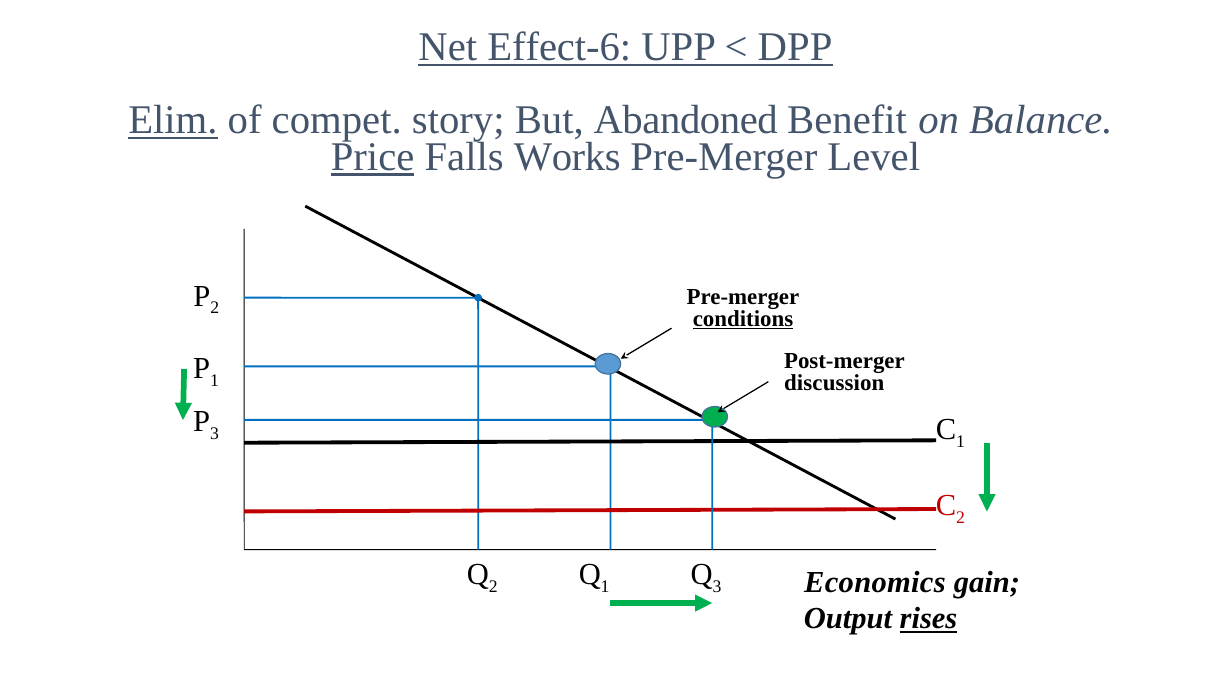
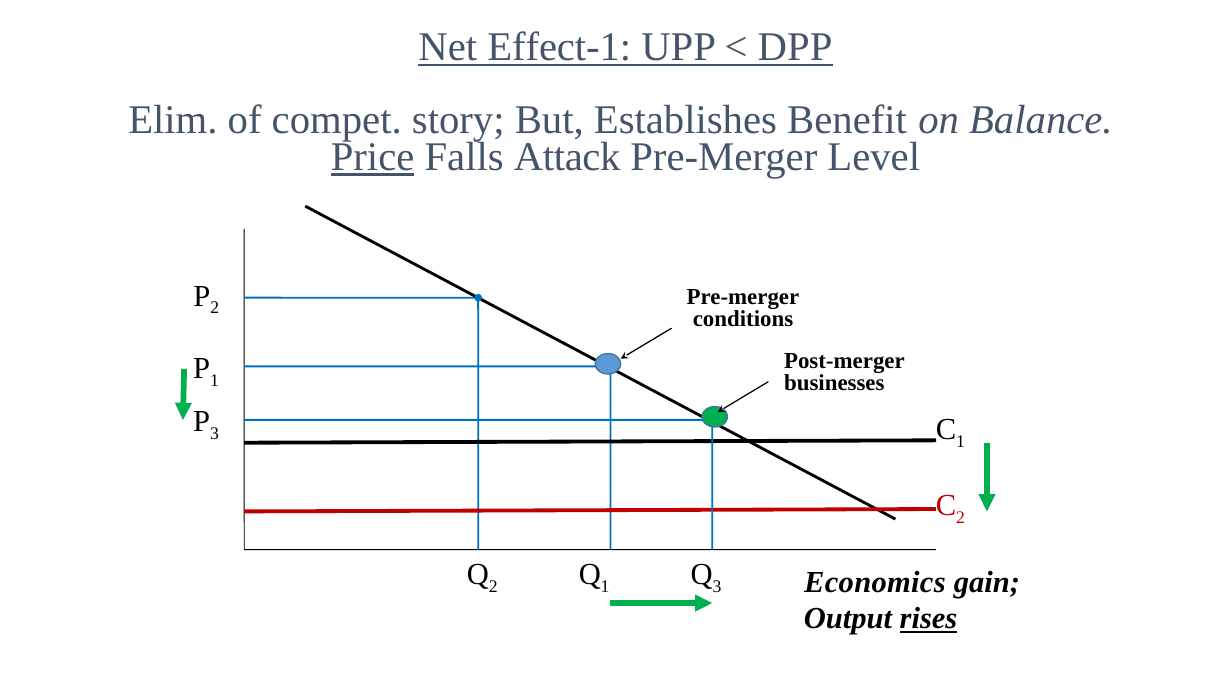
Effect-6: Effect-6 -> Effect-1 (559, 47)
Elim underline: present -> none (173, 120)
Abandoned: Abandoned -> Establishes (685, 120)
Works: Works -> Attack (567, 157)
conditions underline: present -> none (743, 319)
discussion: discussion -> businesses (834, 383)
